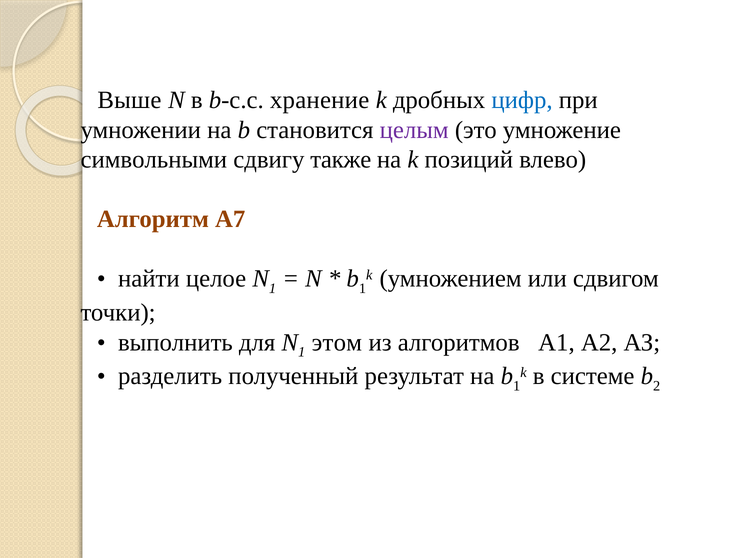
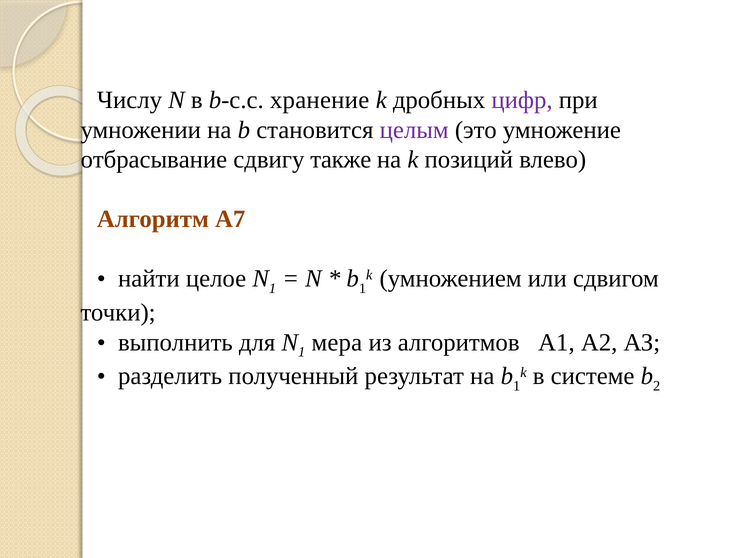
Выше: Выше -> Числу (130, 100)
цифр colour: blue -> purple (522, 100)
символьными: символьными -> отбрасывание (154, 160)
этом: этом -> мера (337, 342)
